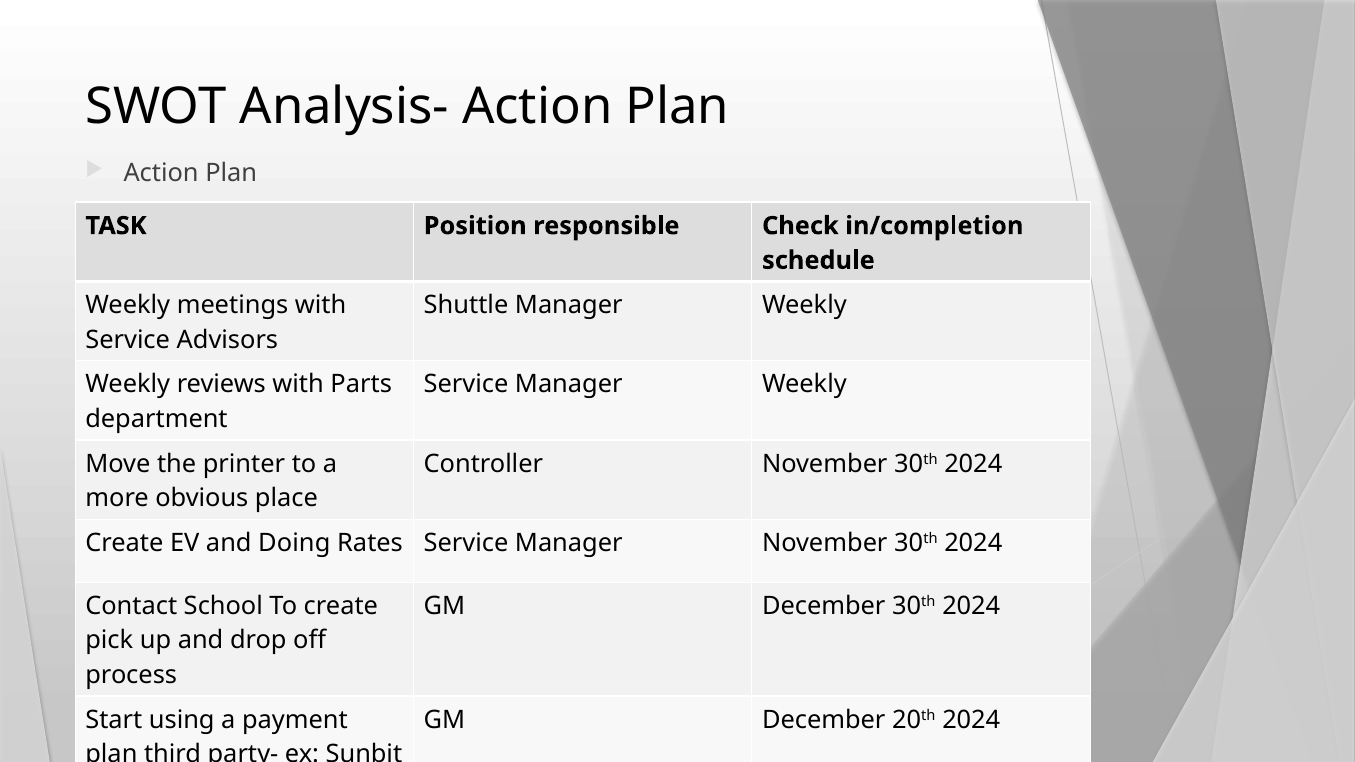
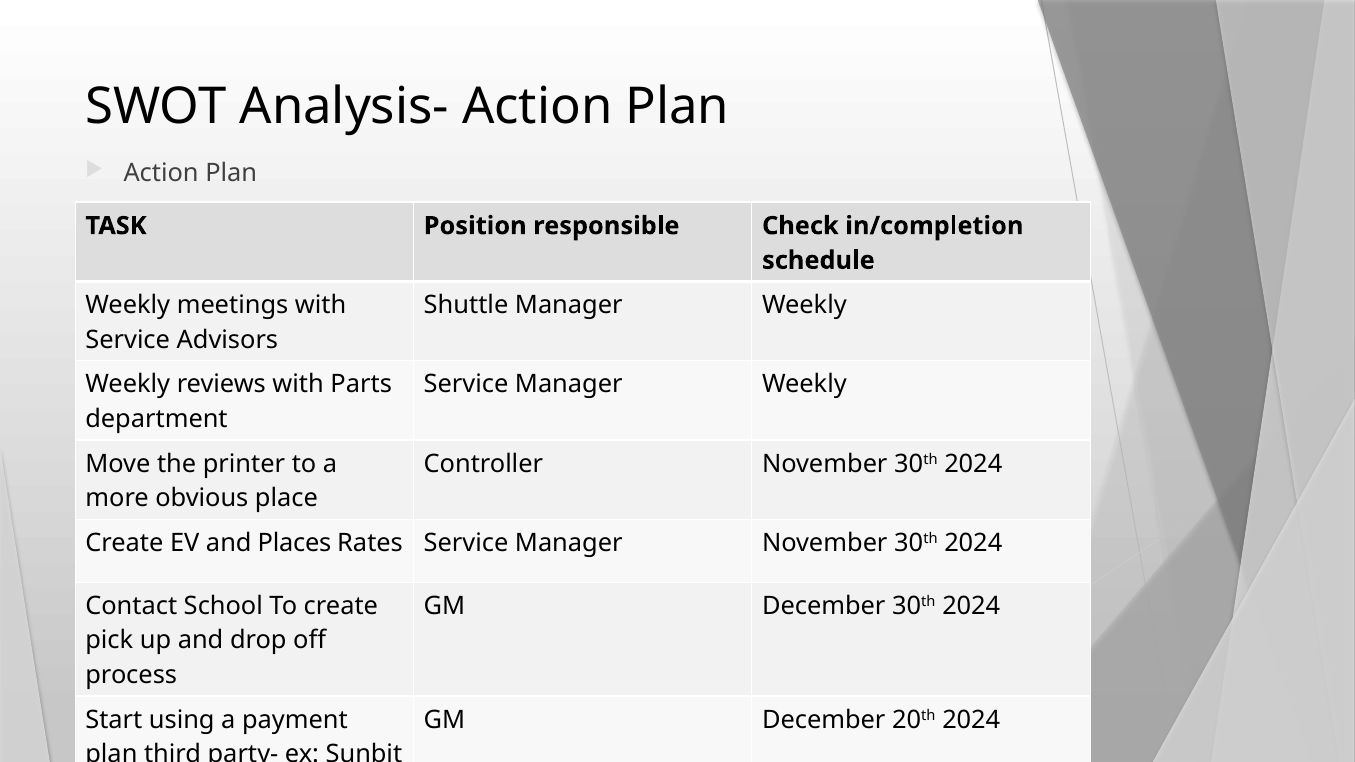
Doing: Doing -> Places (294, 543)
